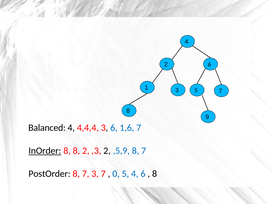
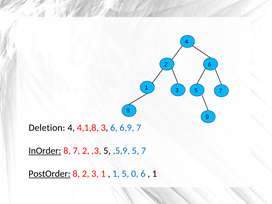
Balanced: Balanced -> Deletion (47, 128)
4,4,4: 4,4,4 -> 4,1,8 (88, 128)
1,6: 1,6 -> 6,9 (127, 128)
8 8: 8 -> 7 (76, 151)
,3 2: 2 -> 5 (107, 151)
,5,9 8: 8 -> 5 (135, 151)
PostOrder underline: none -> present (49, 174)
7: 7 -> 2 (86, 174)
3 7: 7 -> 1 (103, 174)
0: 0 -> 1 (116, 174)
5 4: 4 -> 0 (135, 174)
8: 8 -> 1 (155, 174)
